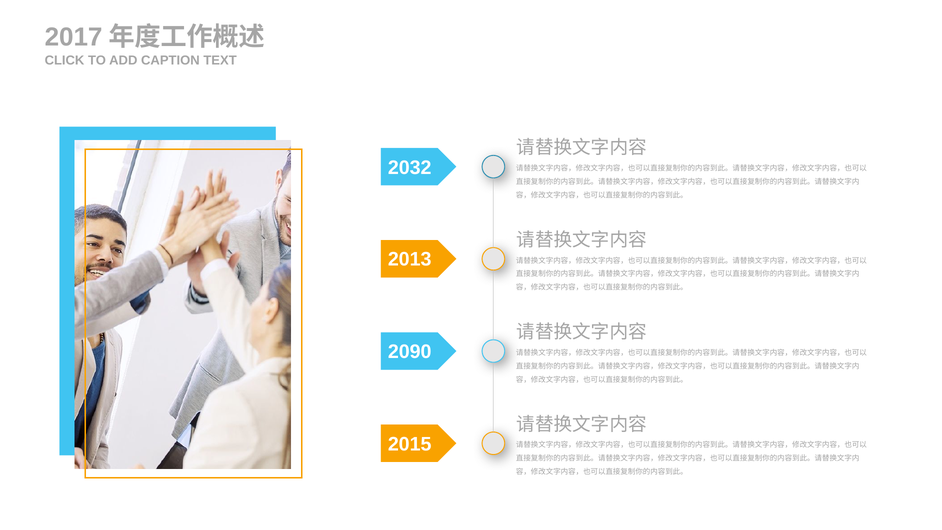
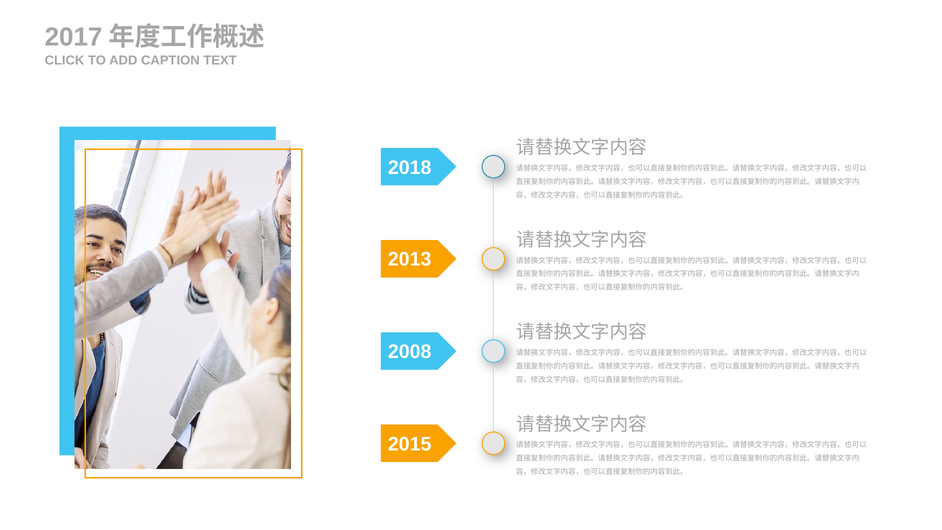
2032: 2032 -> 2018 (410, 168)
2090: 2090 -> 2008 (410, 352)
